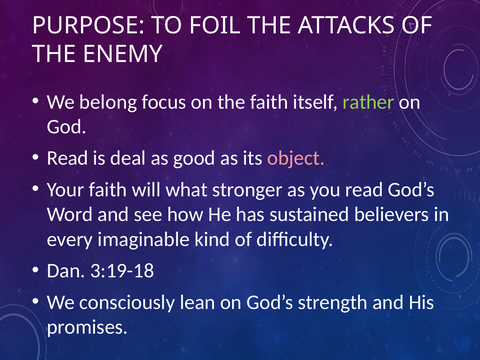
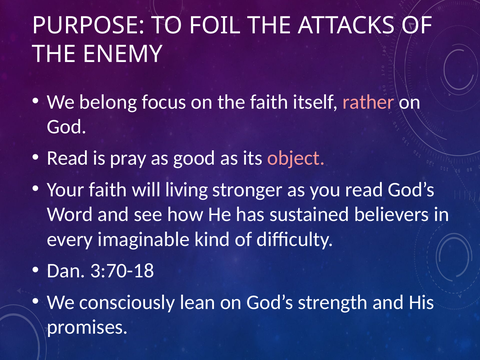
rather colour: light green -> pink (368, 102)
deal: deal -> pray (128, 158)
what: what -> living (187, 190)
3:19-18: 3:19-18 -> 3:70-18 (122, 271)
